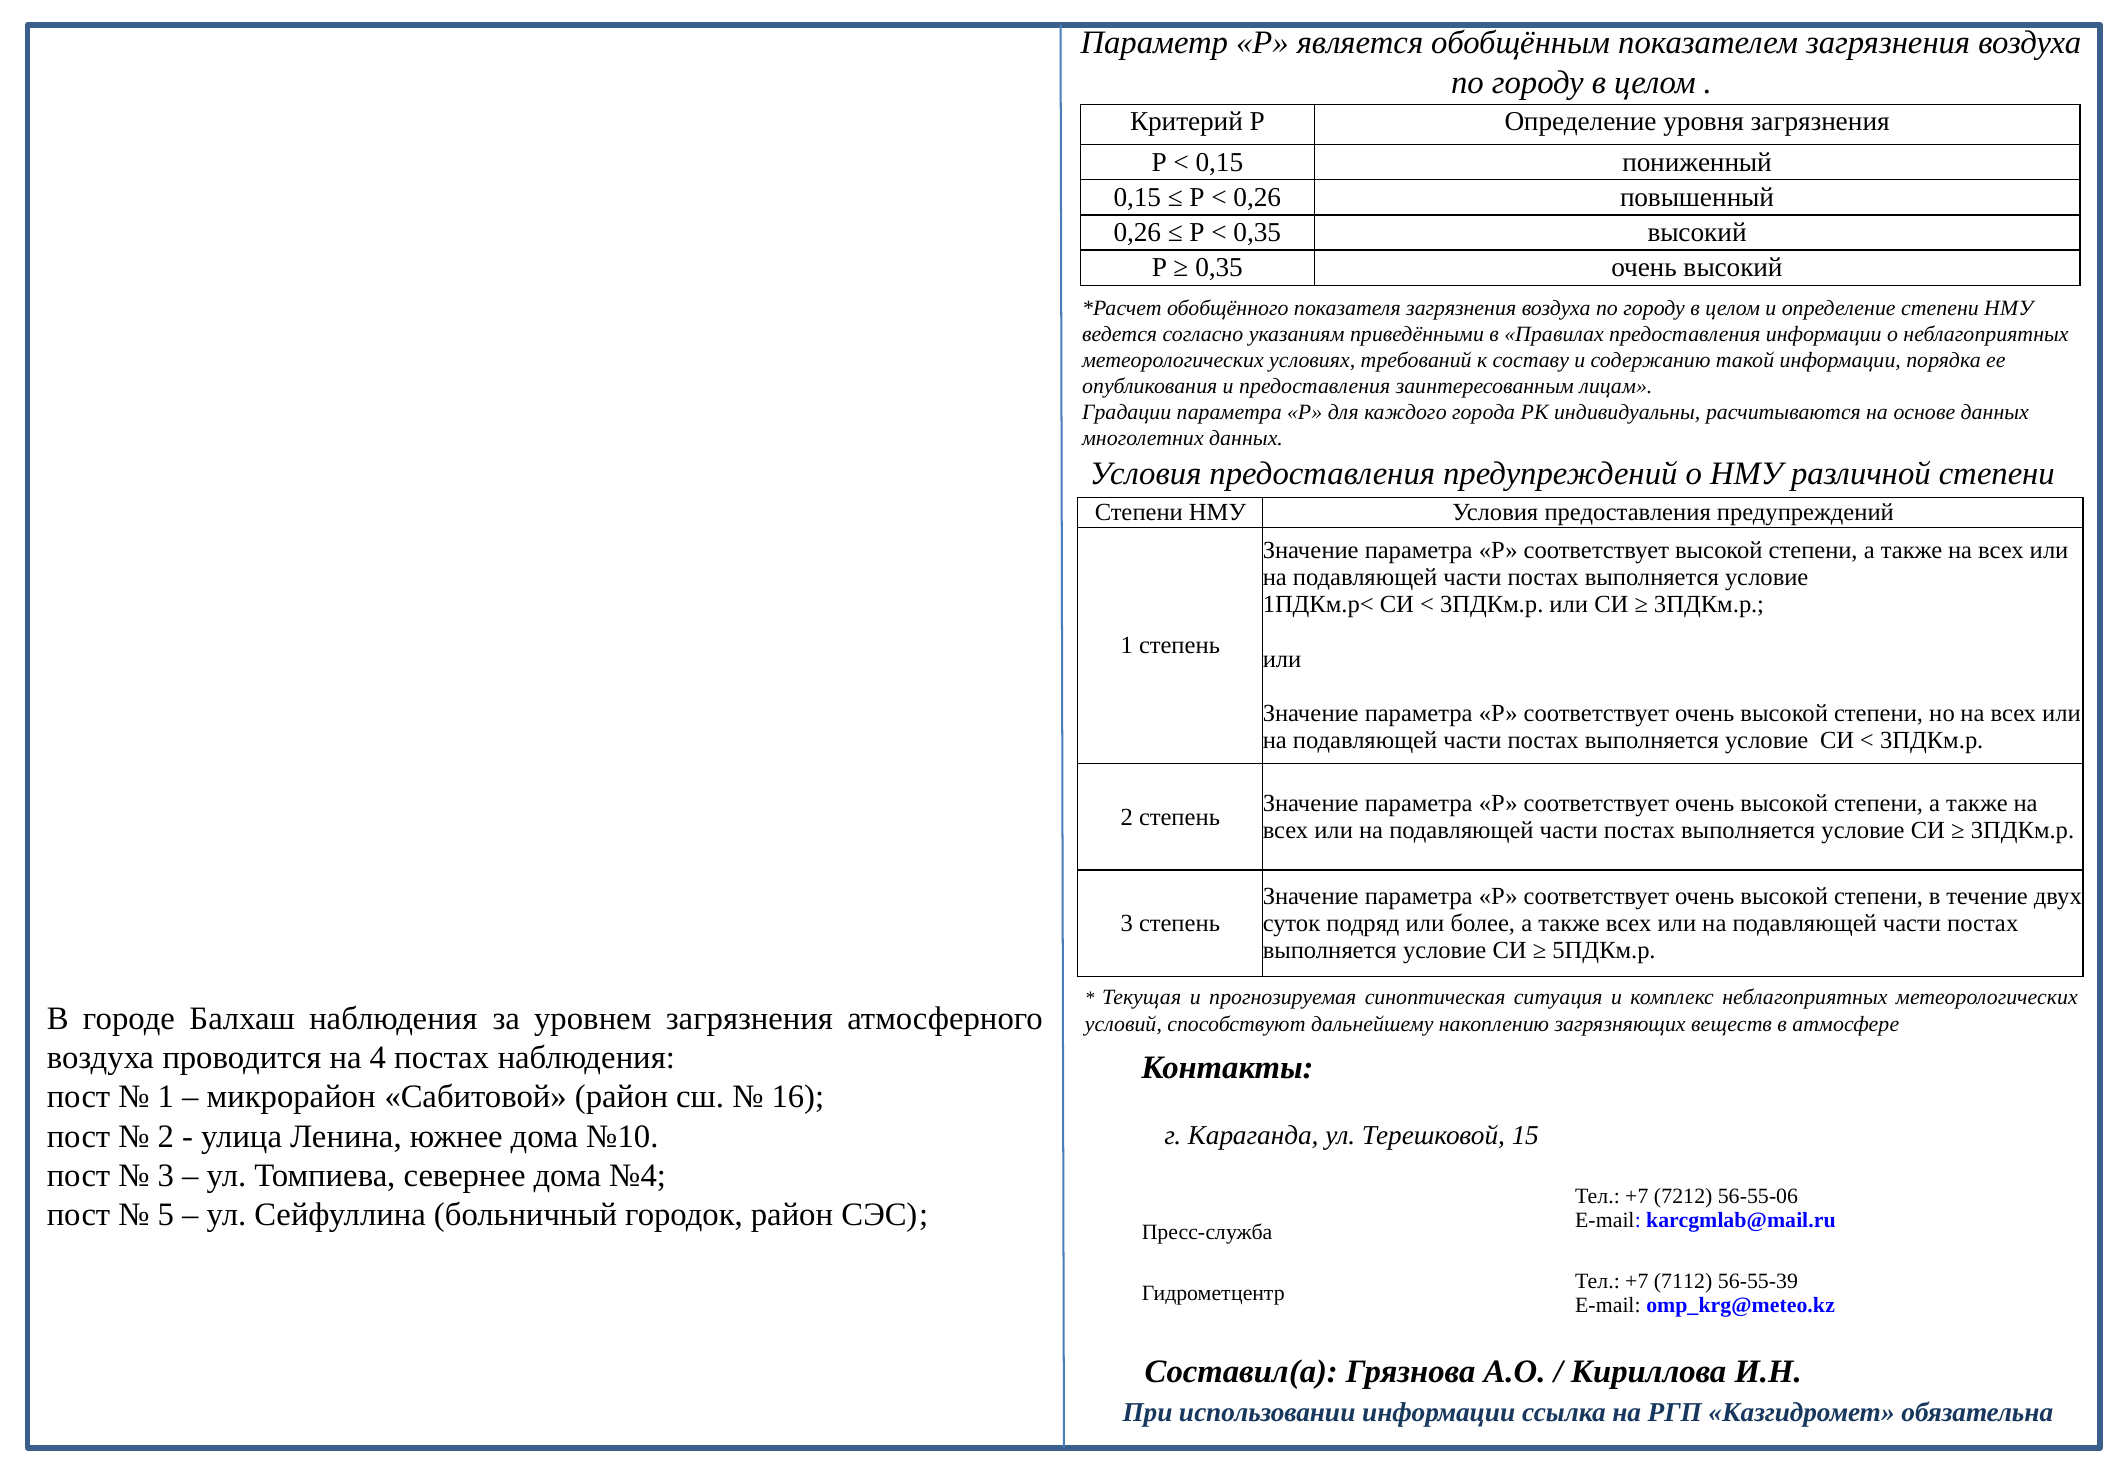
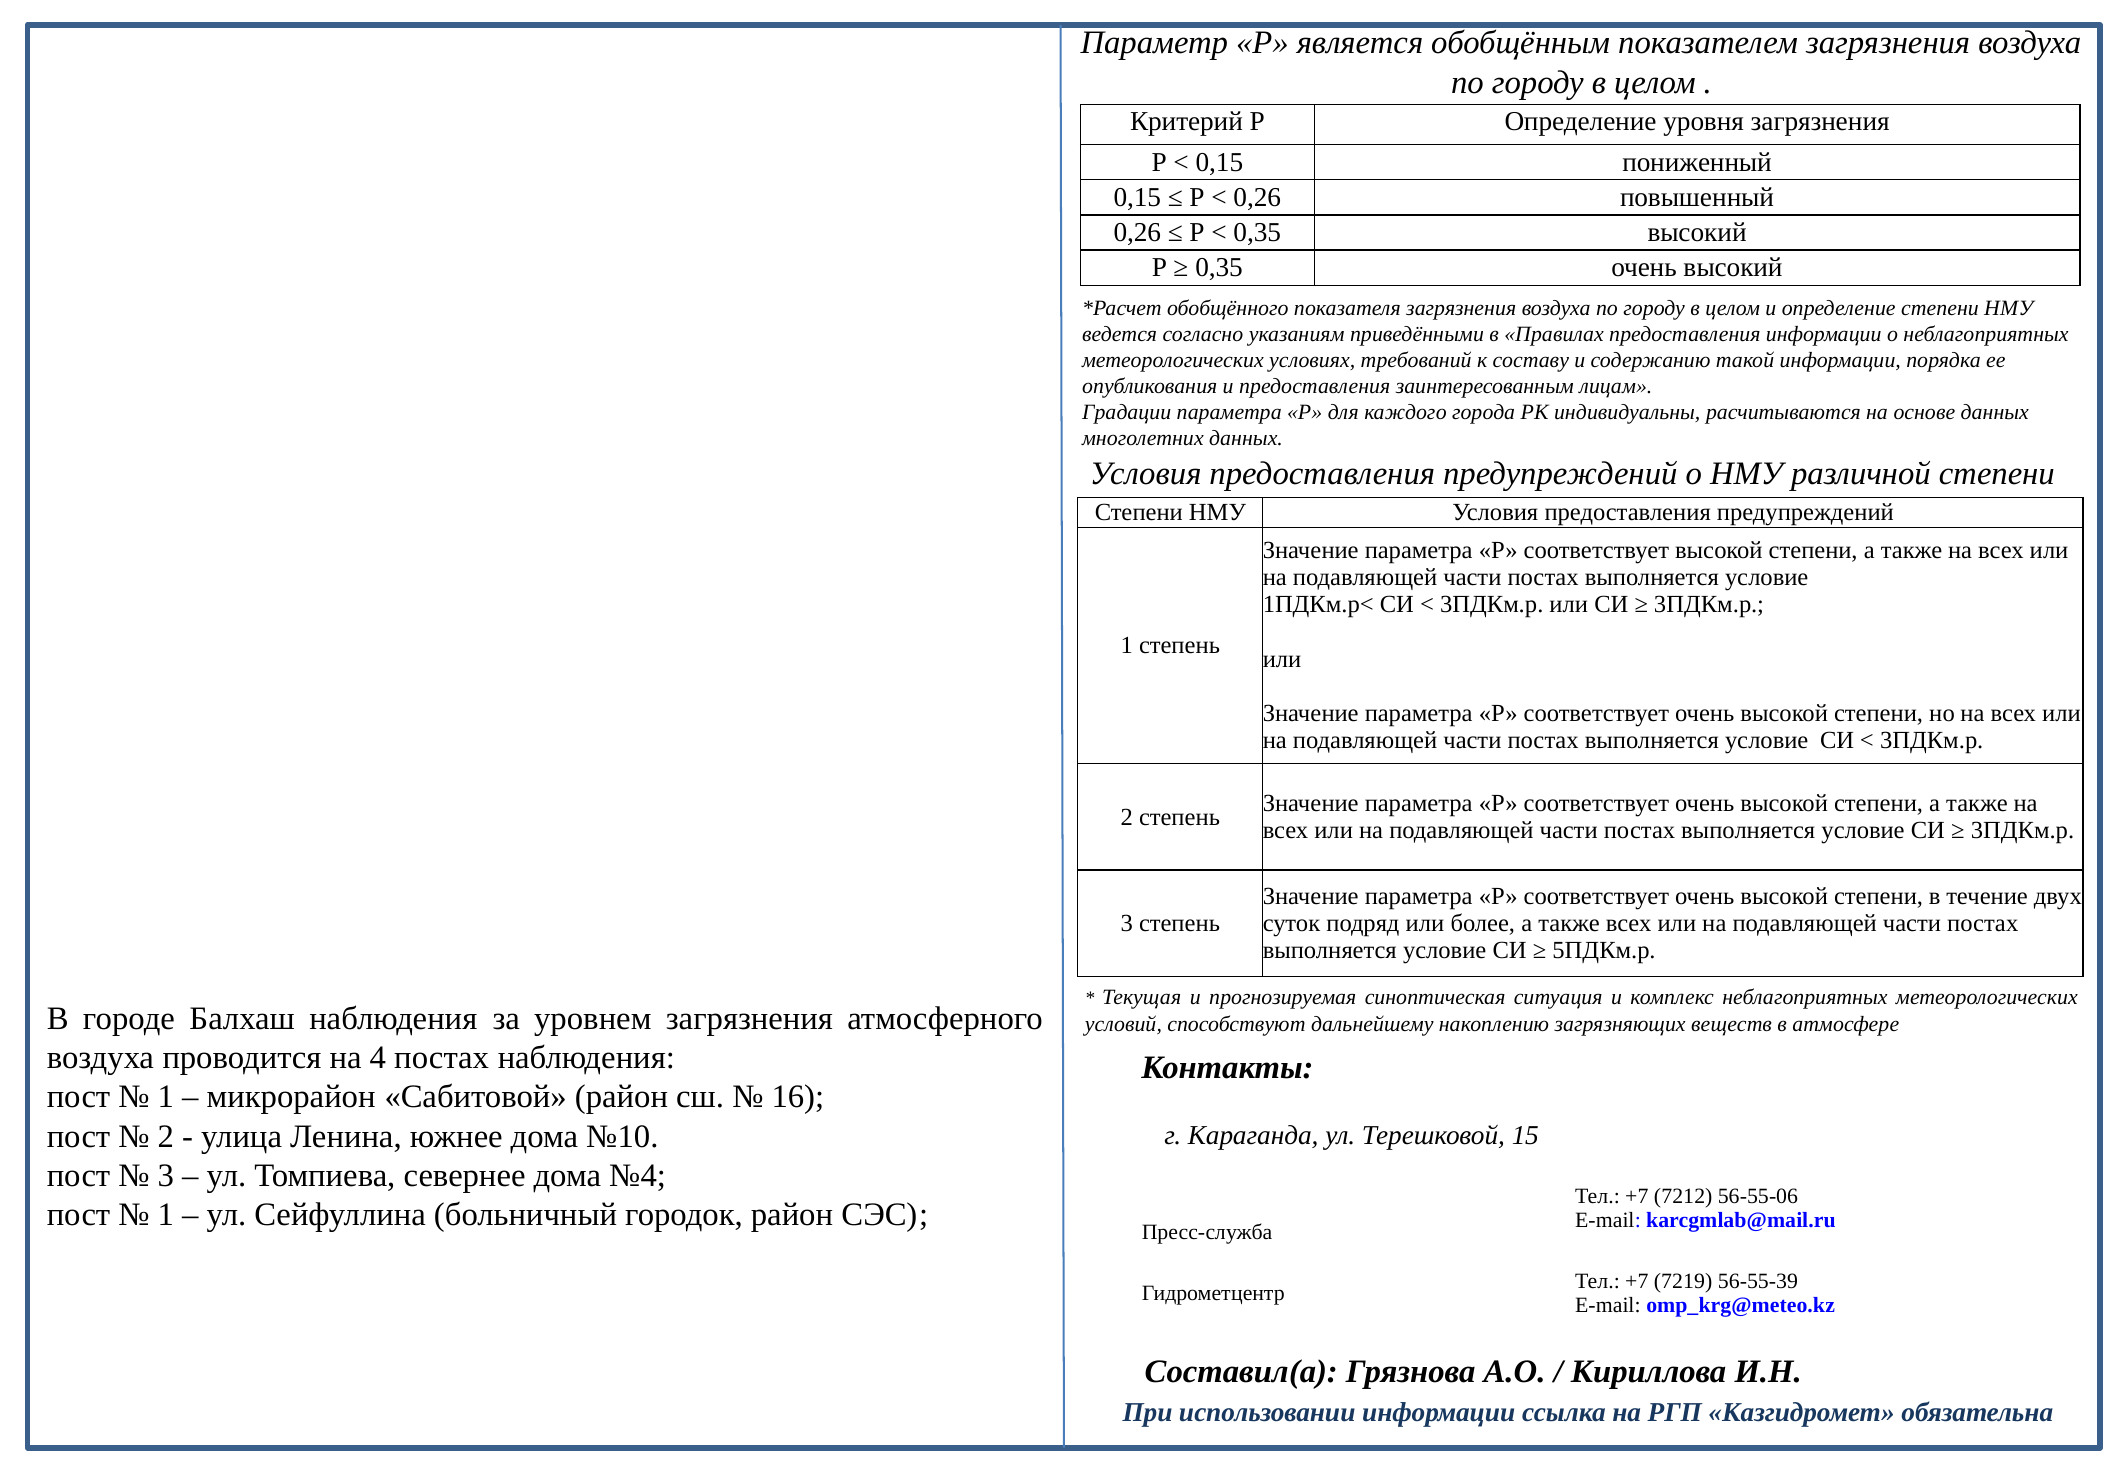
5: 5 -> 1 (166, 1215)
7112: 7112 -> 7219 (1683, 1281)
